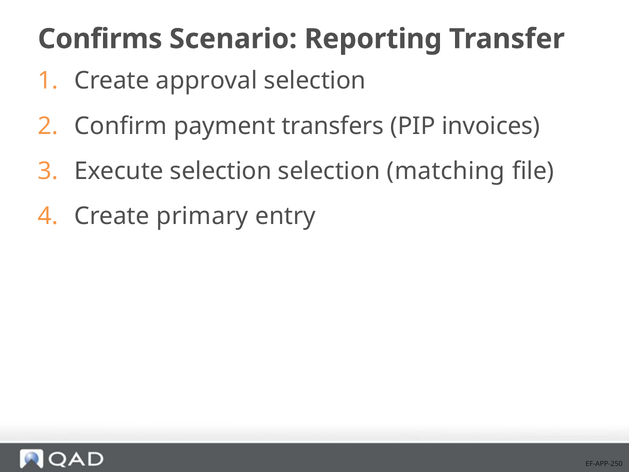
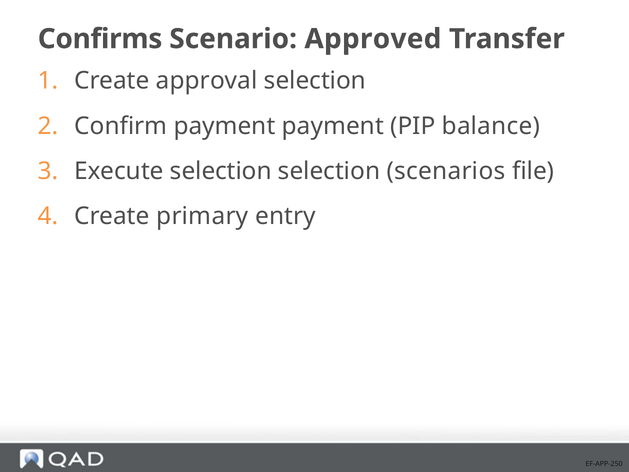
Reporting: Reporting -> Approved (373, 39)
payment transfers: transfers -> payment (333, 126)
invoices: invoices -> balance (491, 126)
matching: matching -> scenarios (446, 171)
